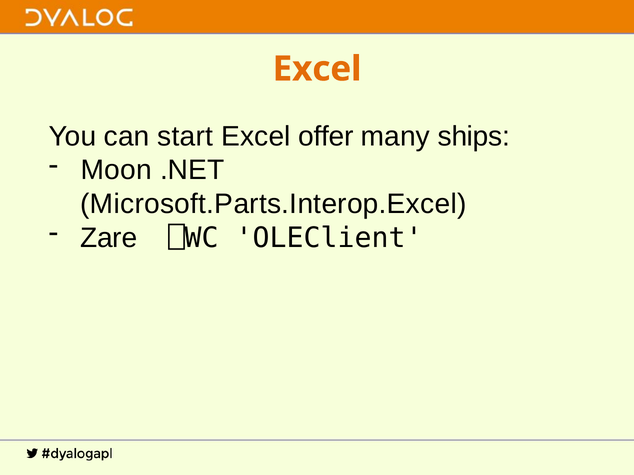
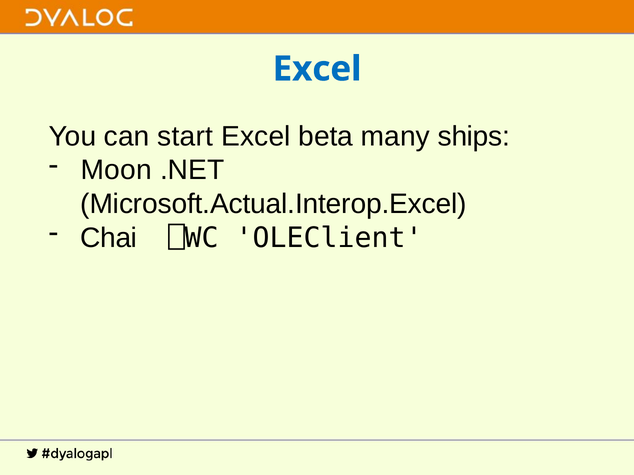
Excel colour: orange -> blue (317, 69)
offer: offer -> beta (326, 136)
Microsoft.Parts.Interop.Excel: Microsoft.Parts.Interop.Excel -> Microsoft.Actual.Interop.Excel (274, 204)
Zare: Zare -> Chai (109, 238)
